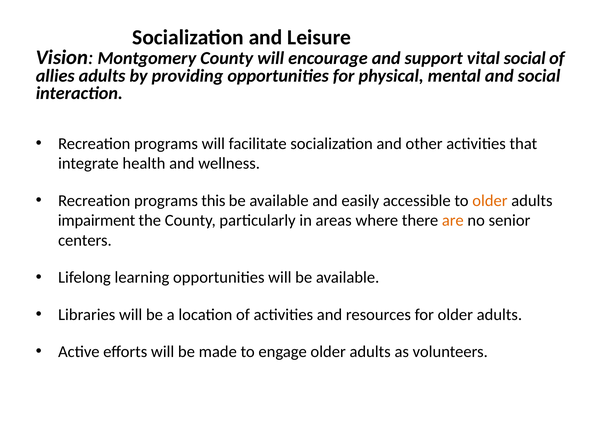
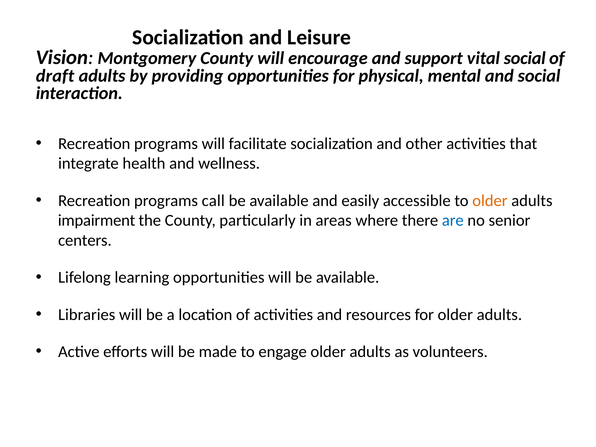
allies: allies -> draft (55, 76)
this: this -> call (213, 201)
are colour: orange -> blue (453, 220)
